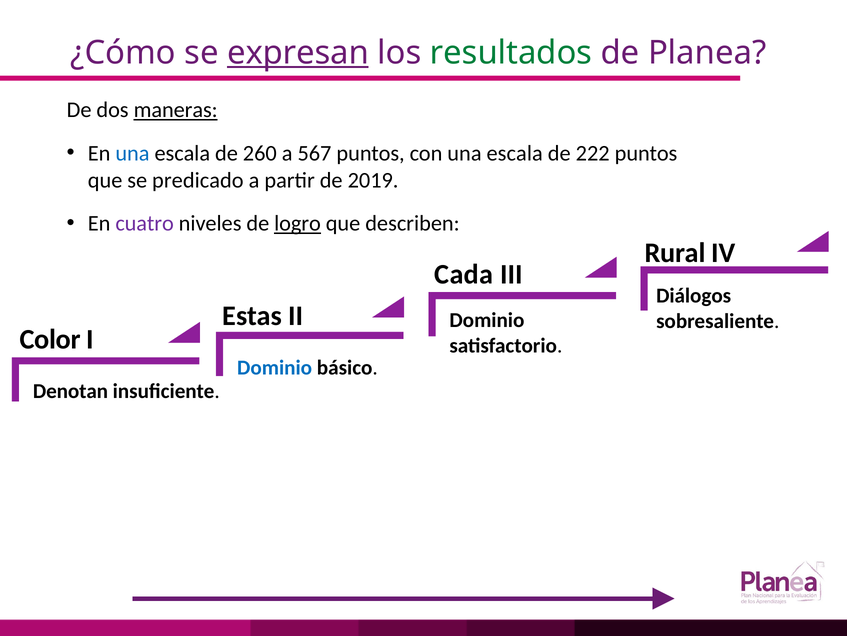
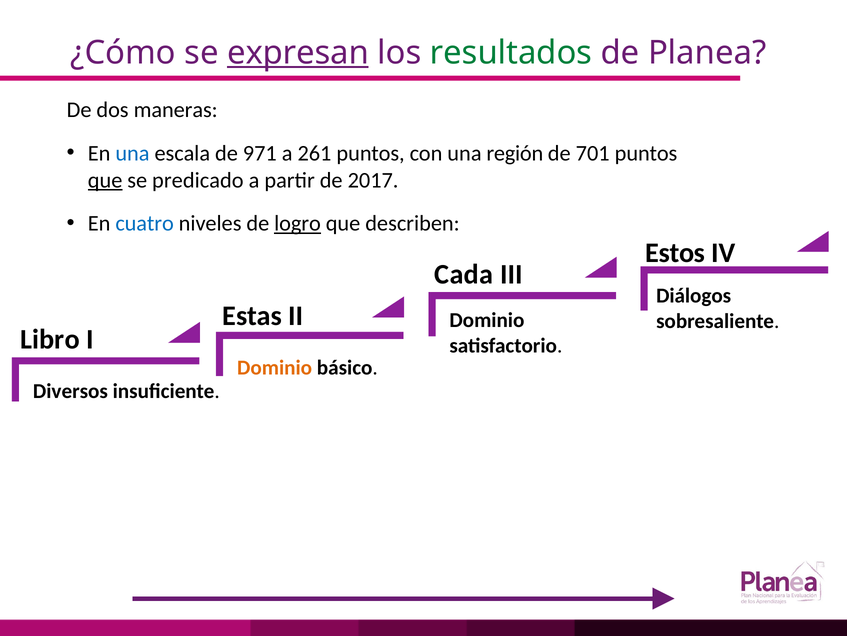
maneras underline: present -> none (176, 110)
260: 260 -> 971 (260, 153)
567: 567 -> 261 (314, 153)
con una escala: escala -> región (515, 153)
222: 222 -> 701 (593, 153)
que underline: none -> present (105, 180)
2019: 2019 -> 2017 (373, 180)
cuatro colour: purple -> blue (145, 223)
Rural: Rural -> Estos (675, 253)
Color: Color -> Libro (50, 339)
Dominio colour: blue -> orange (275, 367)
Denotan: Denotan -> Diversos (70, 391)
